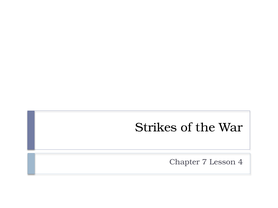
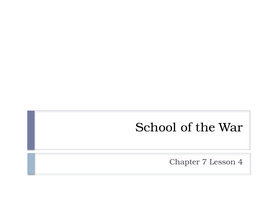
Strikes: Strikes -> School (156, 128)
